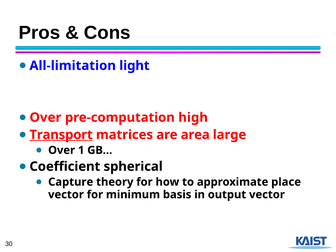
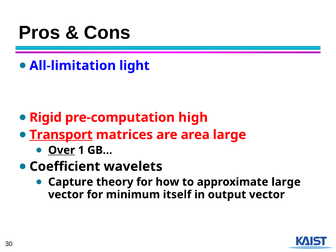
Over: Over -> Rigid (46, 117)
Over underline: none -> present (62, 150)
spherical: spherical -> wavelets (133, 166)
approximate place: place -> large (286, 182)
basis: basis -> itself (177, 195)
